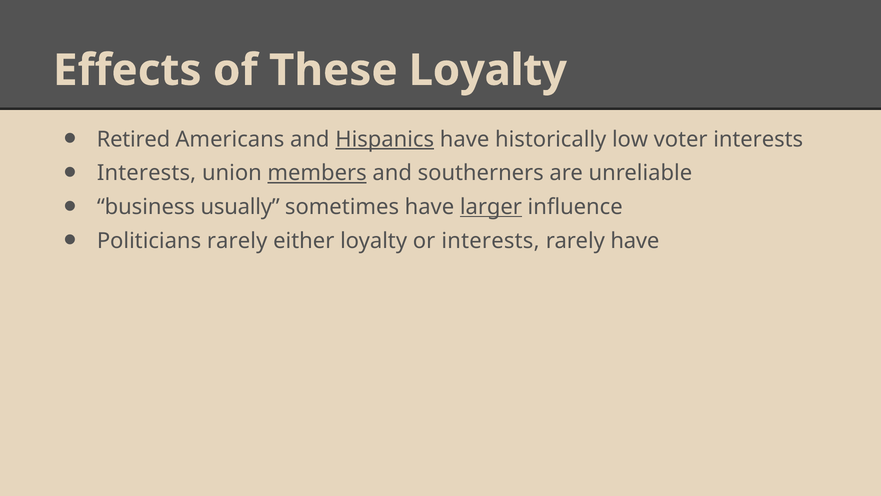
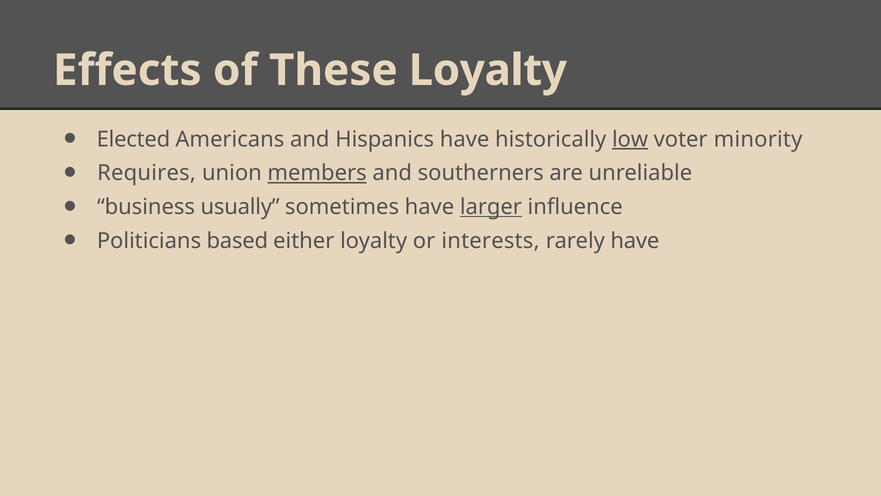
Retired: Retired -> Elected (133, 139)
Hispanics underline: present -> none (385, 139)
low underline: none -> present (630, 139)
voter interests: interests -> minority (758, 139)
Interests: Interests -> Requires (146, 173)
Politicians rarely: rarely -> based (237, 241)
